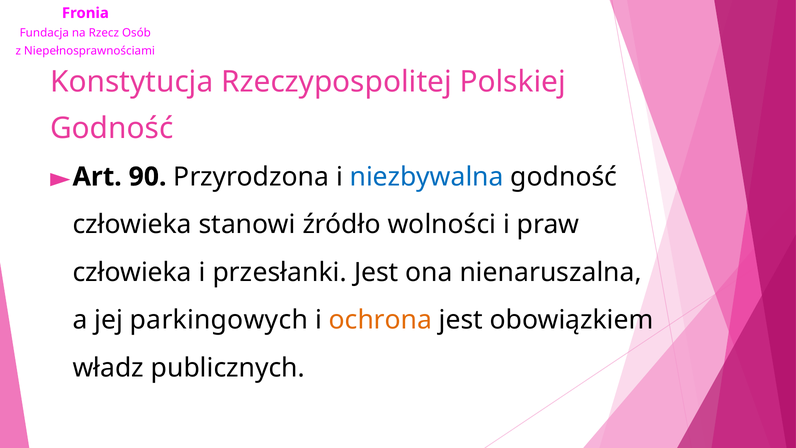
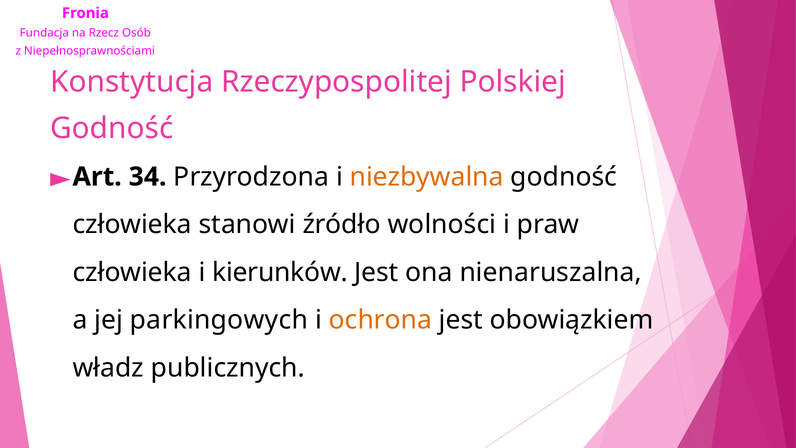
90: 90 -> 34 (148, 177)
niezbywalna colour: blue -> orange (427, 177)
przesłanki: przesłanki -> kierunków (280, 272)
